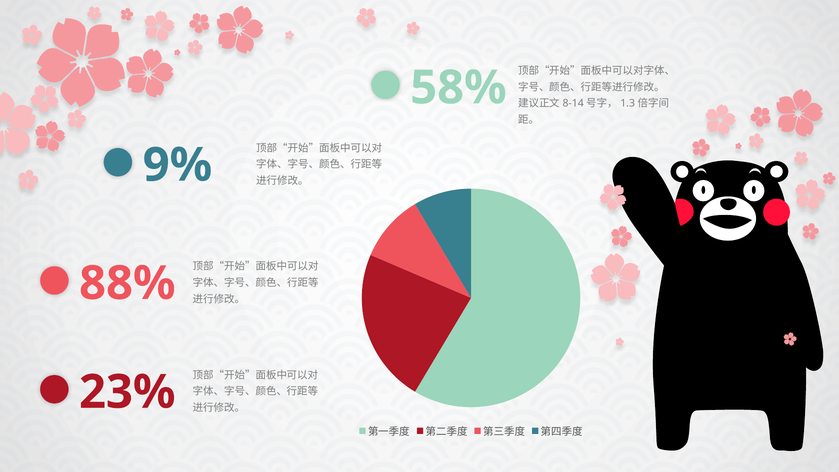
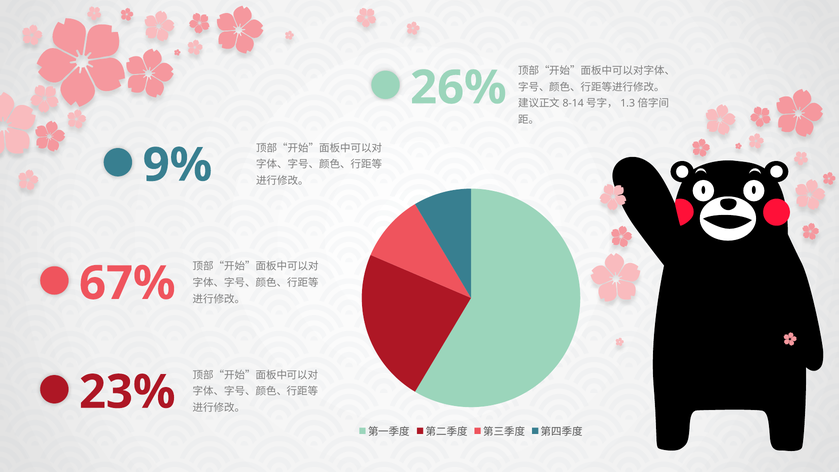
58%: 58% -> 26% (458, 88)
88%: 88% -> 67% (127, 283)
